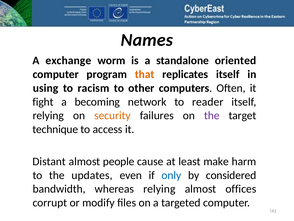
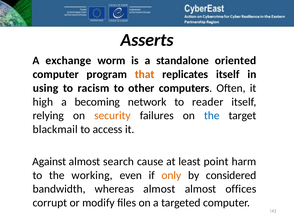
Names: Names -> Asserts (147, 40)
fight: fight -> high (43, 102)
the colour: purple -> blue (212, 115)
technique: technique -> blackmail (55, 129)
Distant: Distant -> Against (49, 161)
people: people -> search (119, 161)
make: make -> point (216, 161)
updates: updates -> working (92, 175)
only colour: blue -> orange (171, 175)
whereas relying: relying -> almost (159, 189)
